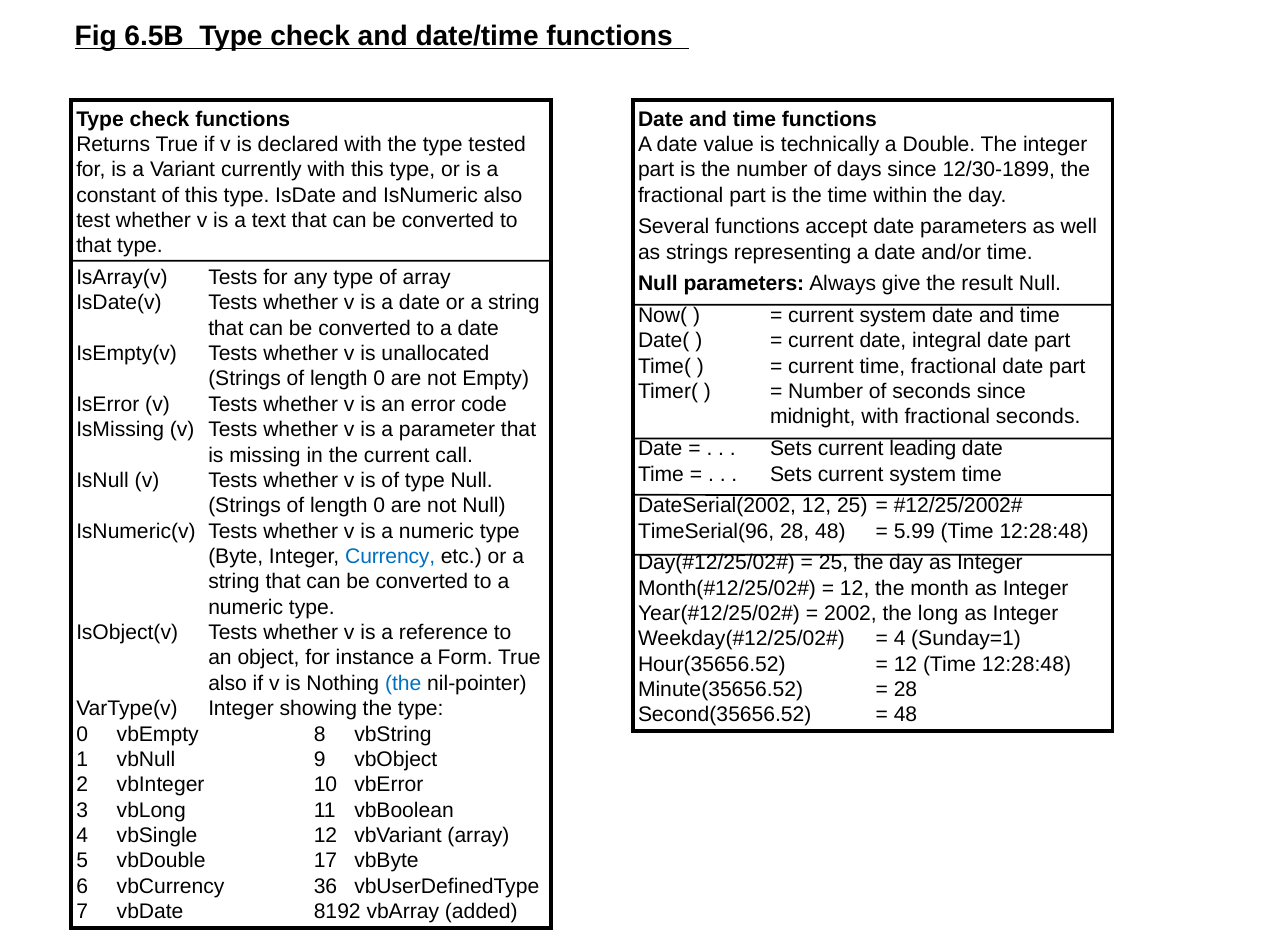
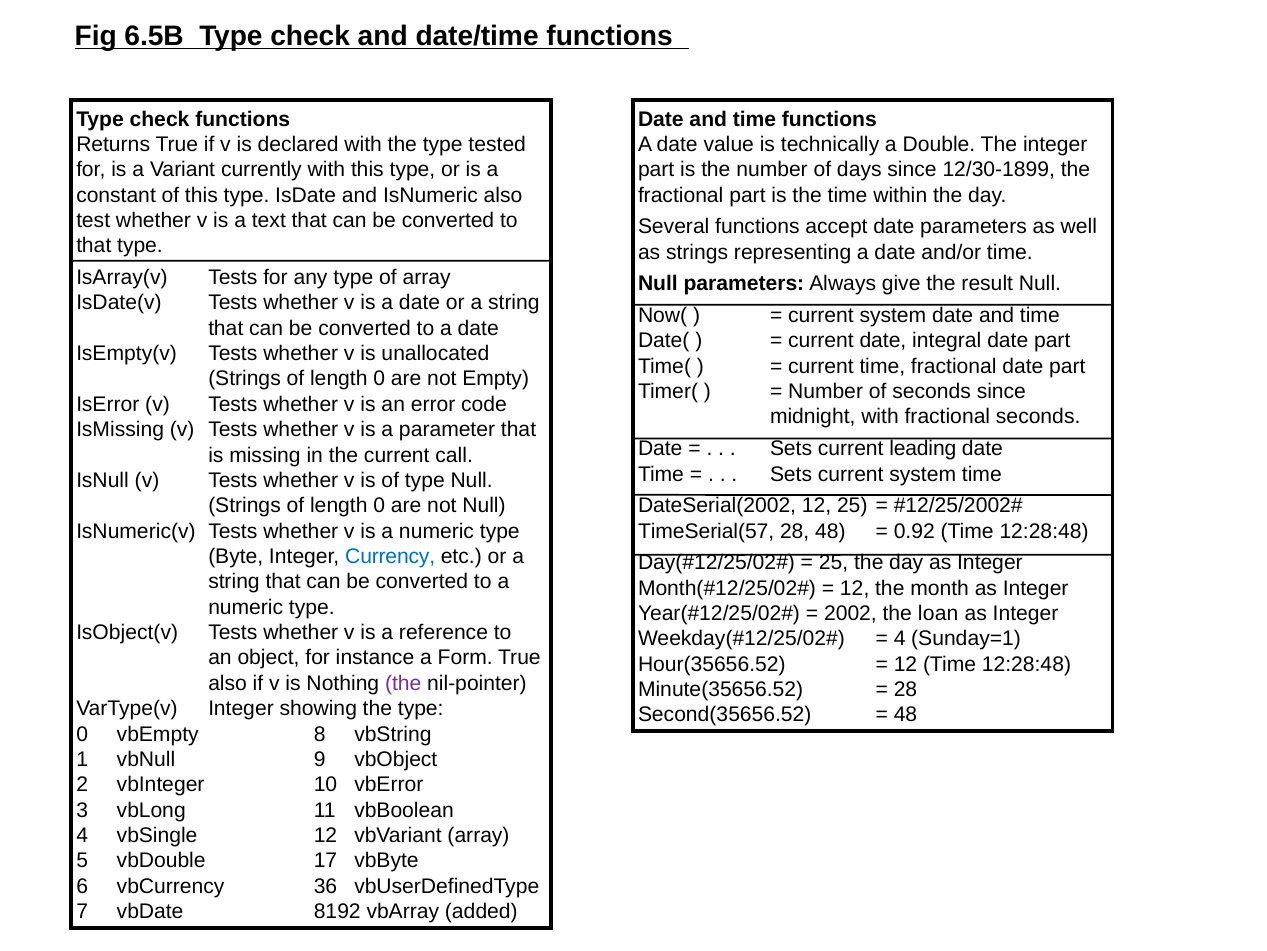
TimeSerial(96: TimeSerial(96 -> TimeSerial(57 (706, 531)
5.99: 5.99 -> 0.92 (914, 531)
long: long -> loan (938, 613)
the colour: blue -> purple (403, 683)
